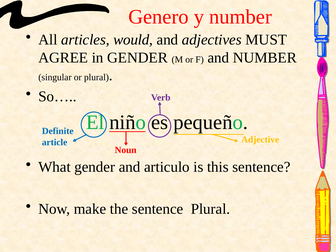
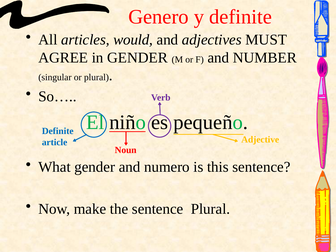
y number: number -> definite (241, 17)
articulo: articulo -> numero (167, 167)
